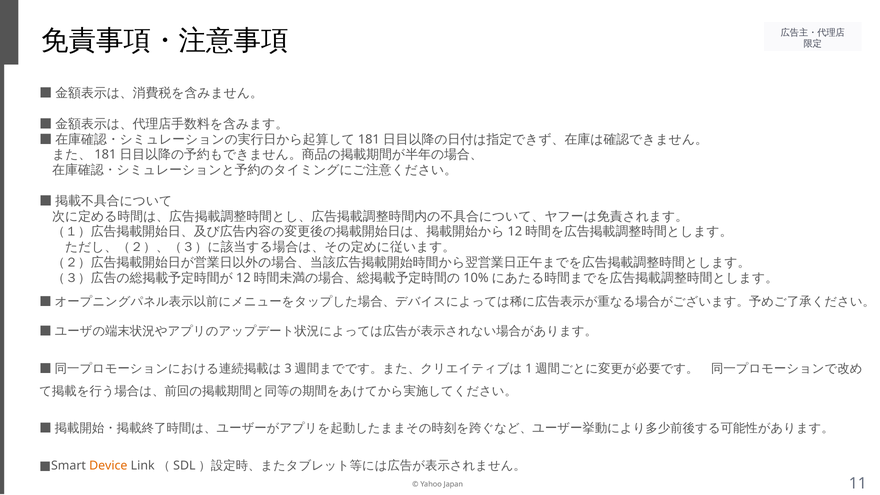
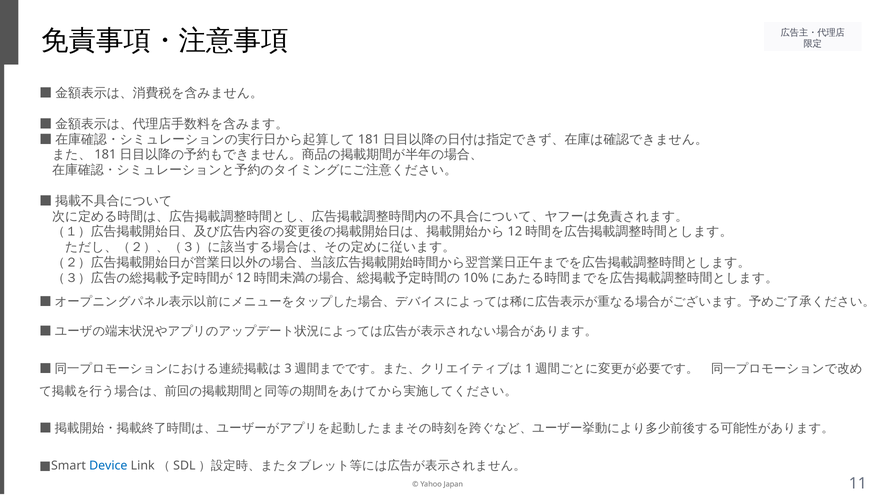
Device colour: orange -> blue (108, 466)
